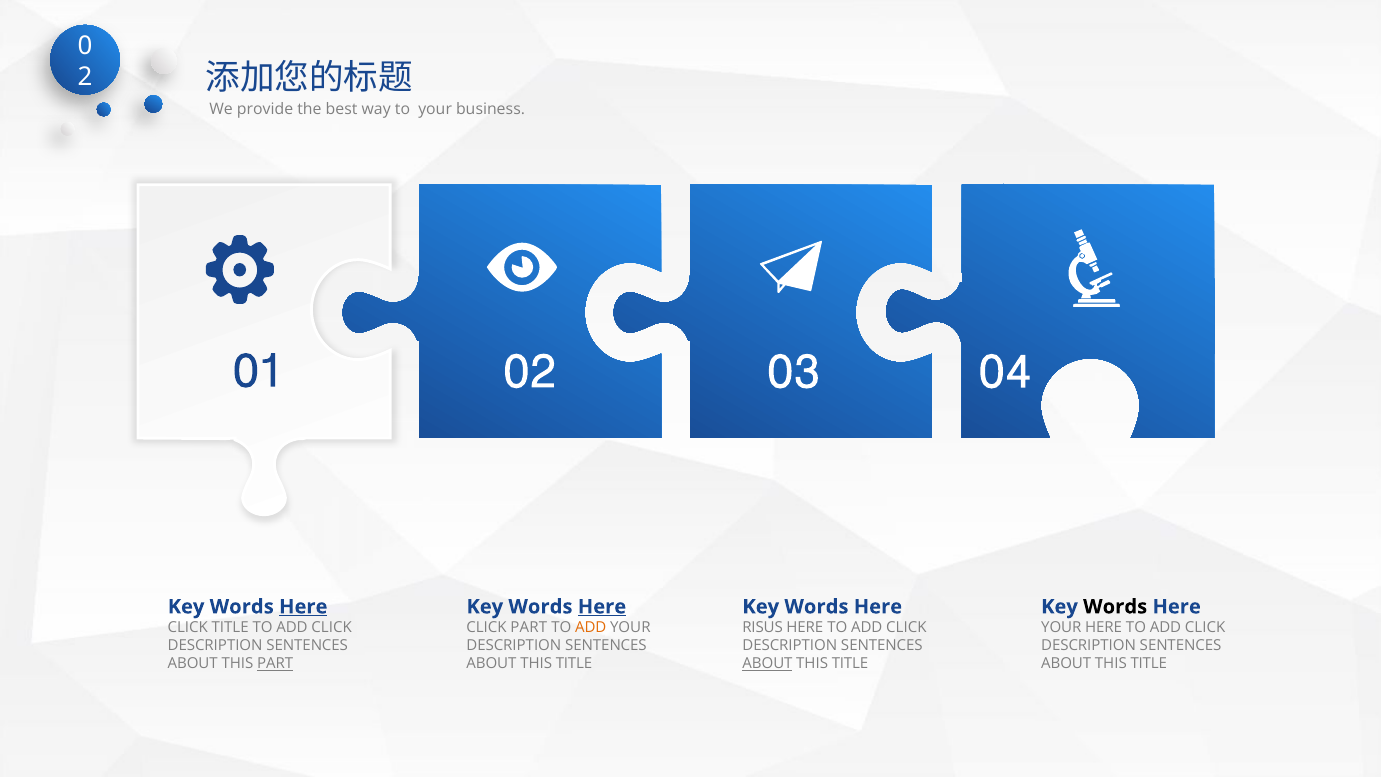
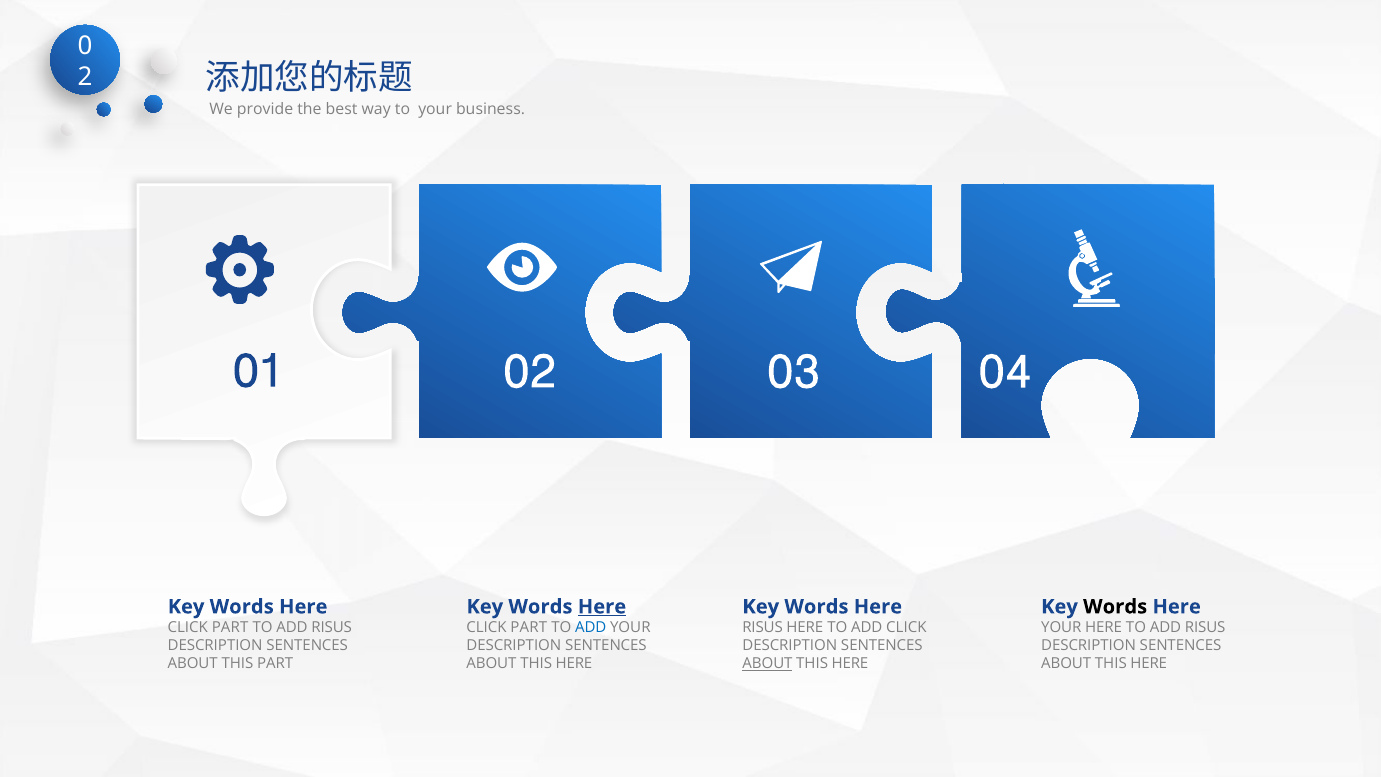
Here underline: present -> none (303, 607)
TITLE: TITLE -> PART (230, 627)
CLICK: CLICK -> RISUS (332, 627)
ADD colour: orange -> blue (591, 627)
CLICK: CLICK -> RISUS (1205, 627)
PART underline: present -> none (275, 664)
TITLE: TITLE -> HERE (574, 664)
TITLE: TITLE -> HERE (850, 664)
TITLE: TITLE -> HERE (1149, 664)
